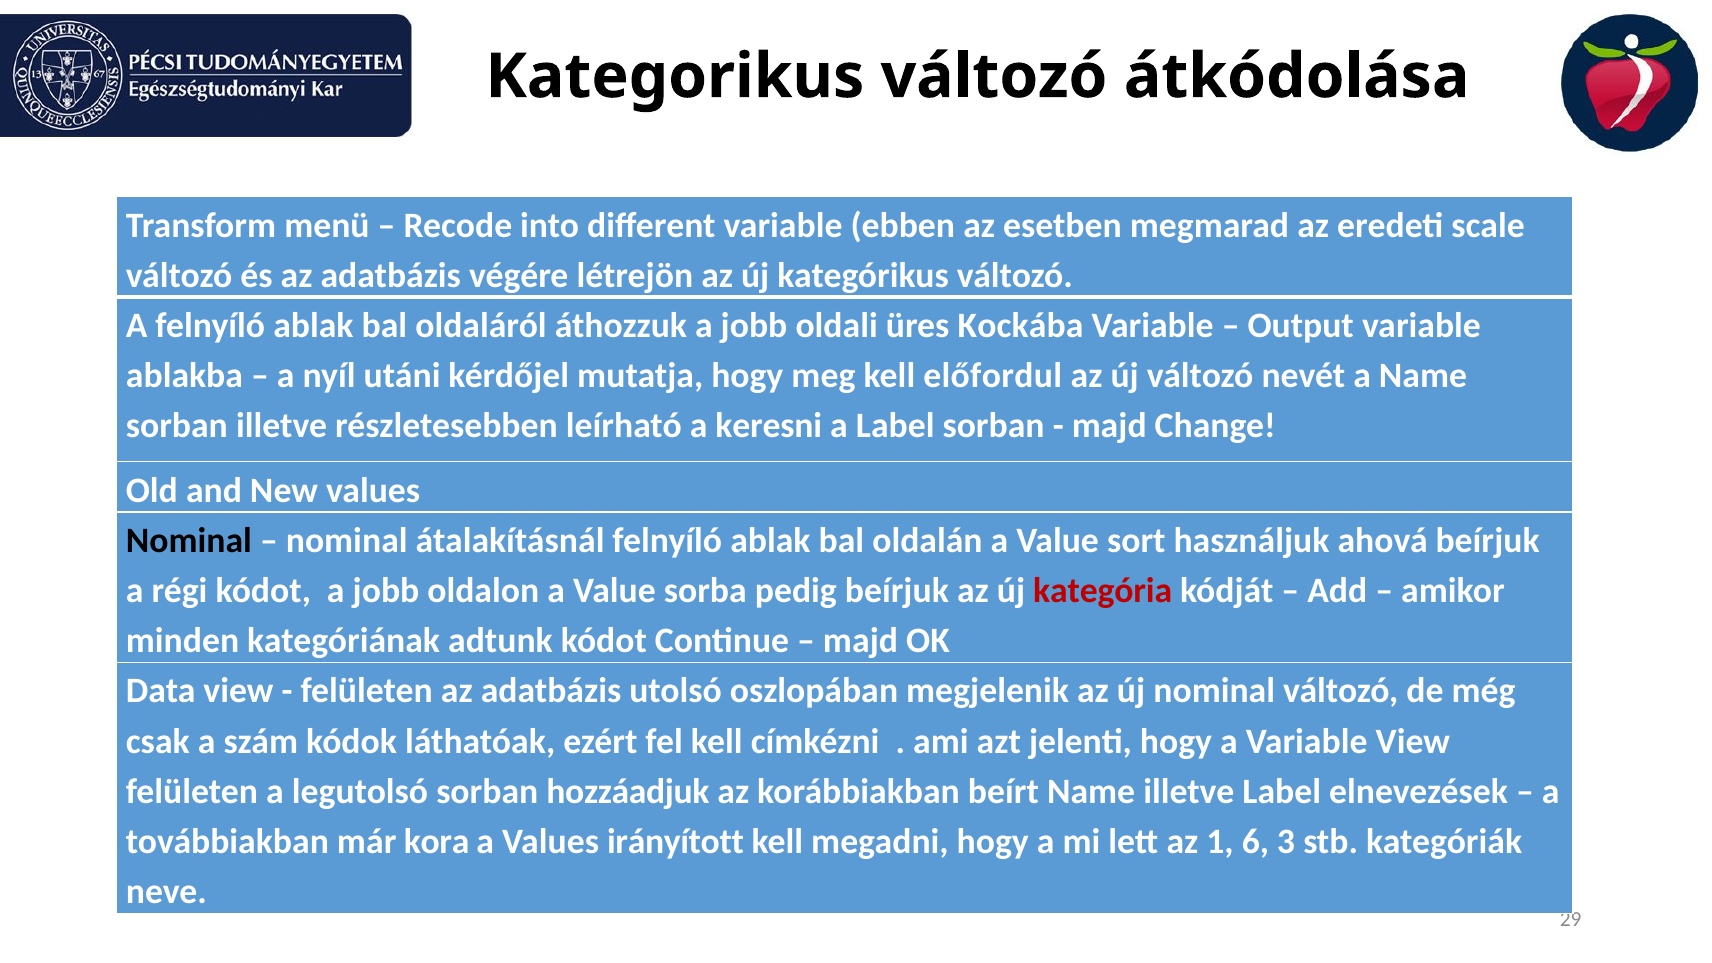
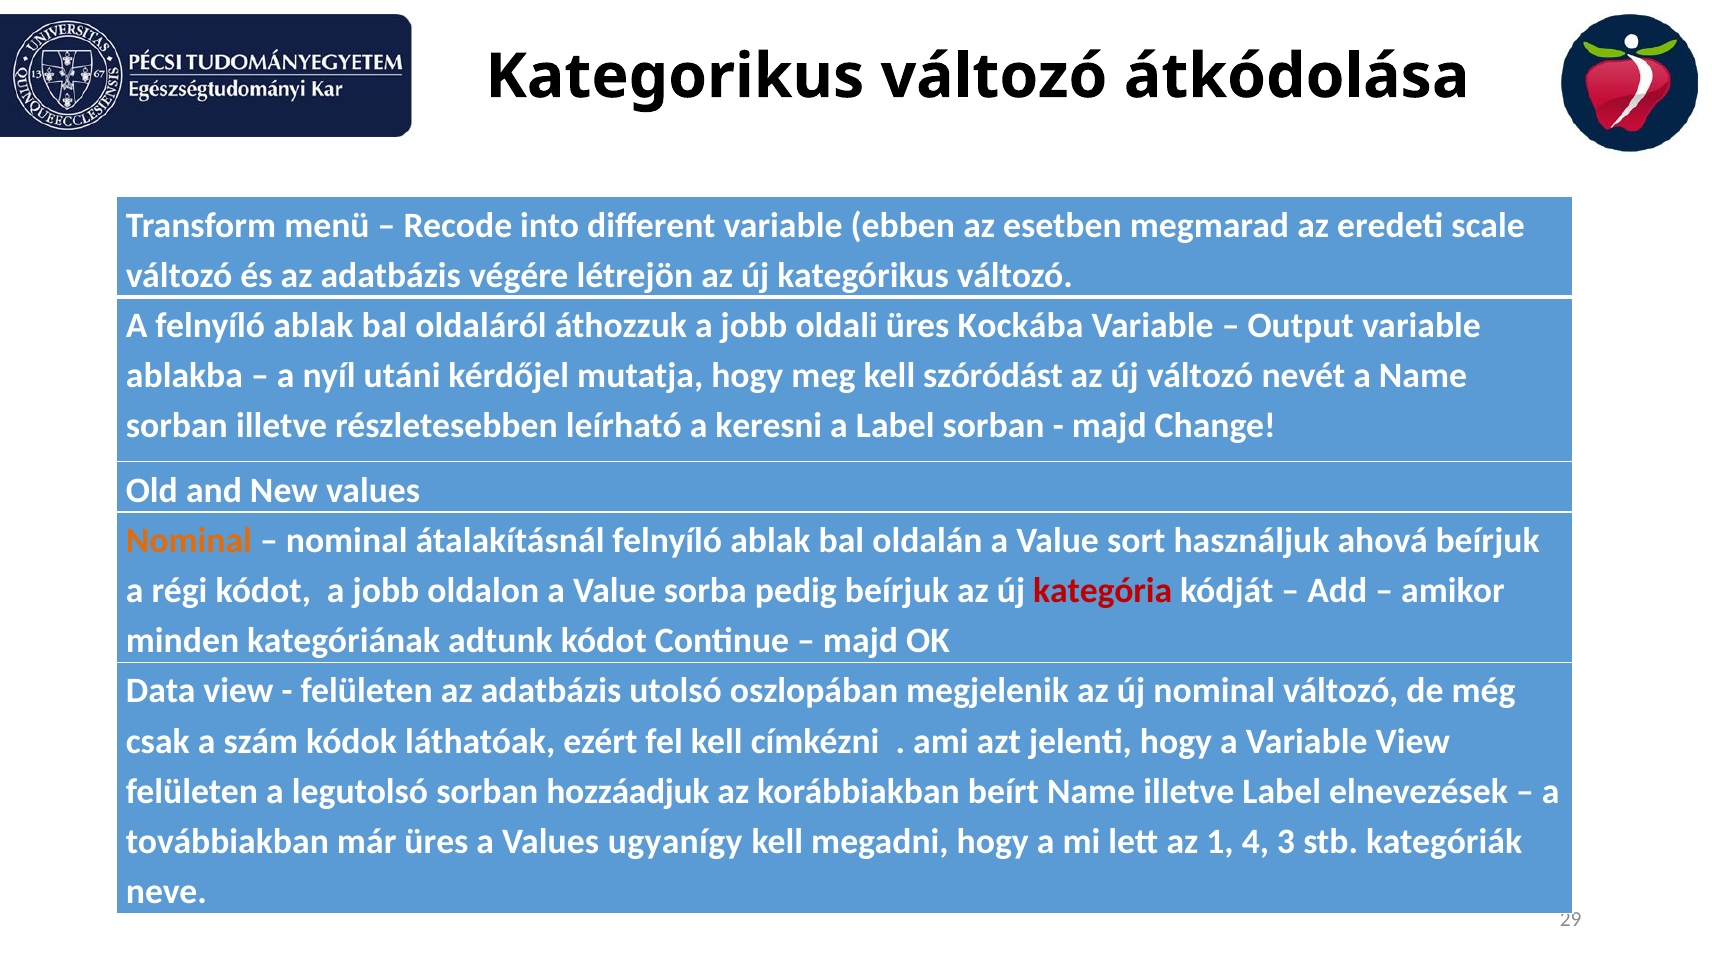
előfordul: előfordul -> szóródást (993, 376)
Nominal colour: black -> orange (189, 541)
már kora: kora -> üres (436, 842)
irányított: irányított -> ugyanígy (675, 842)
6: 6 -> 4 (1255, 842)
